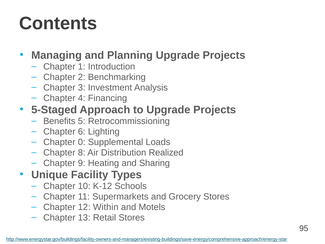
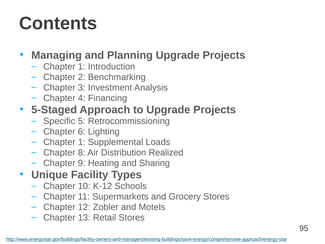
Benefits: Benefits -> Specific (59, 121)
0: 0 -> 1 (82, 142)
Within: Within -> Zobler (106, 207)
